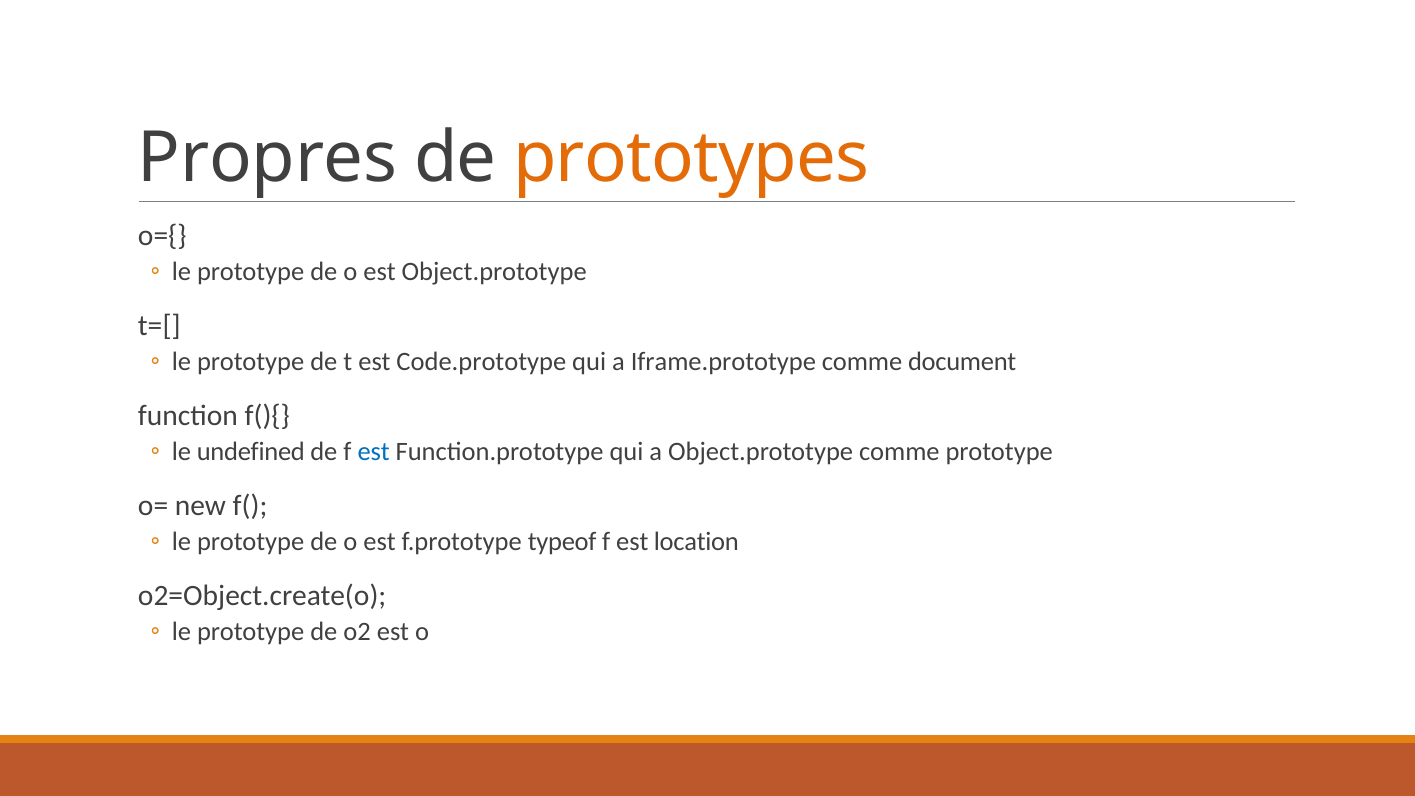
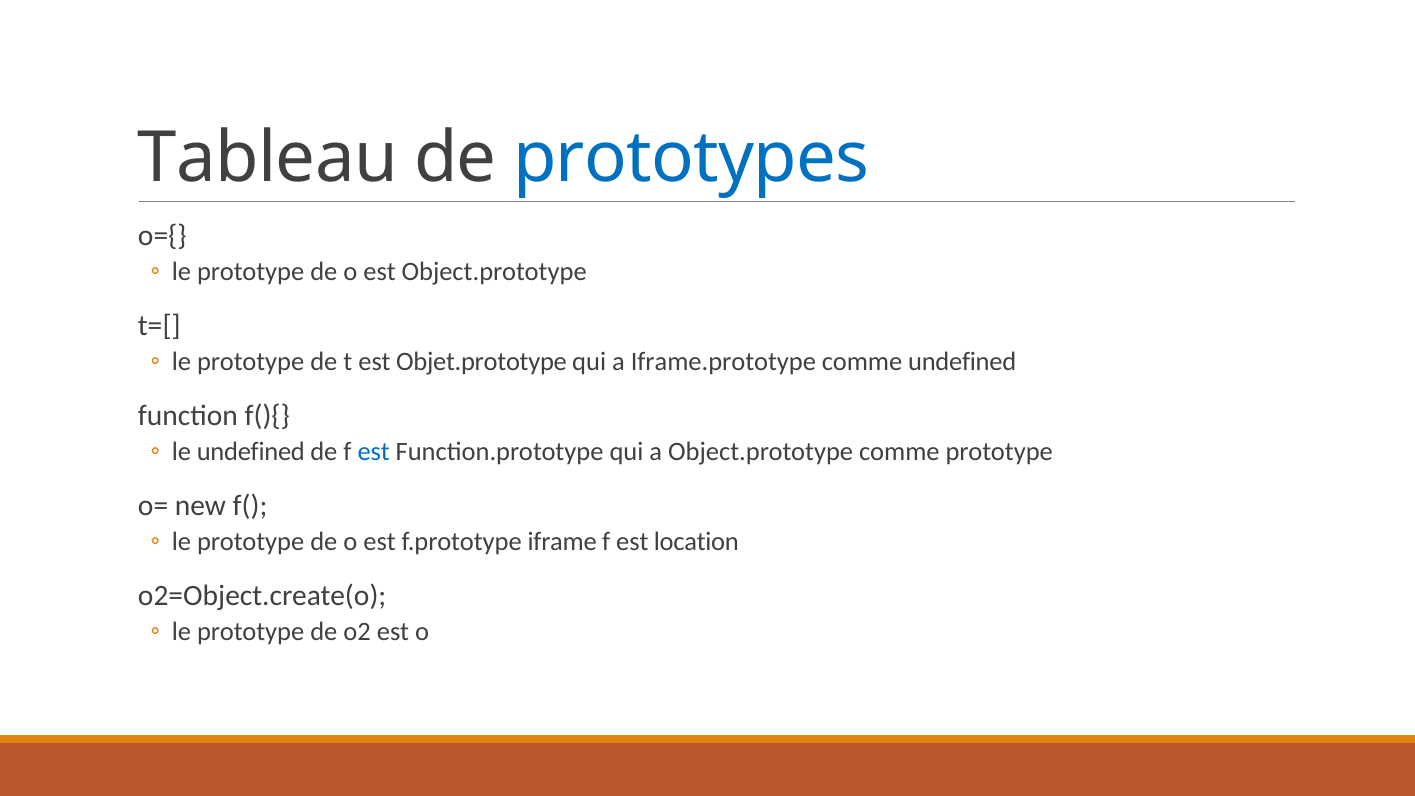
Propres: Propres -> Tableau (268, 159)
prototypes colour: orange -> blue (691, 159)
Code.prototype: Code.prototype -> Objet.prototype (482, 361)
comme document: document -> undefined (962, 361)
typeof: typeof -> iframe (562, 541)
